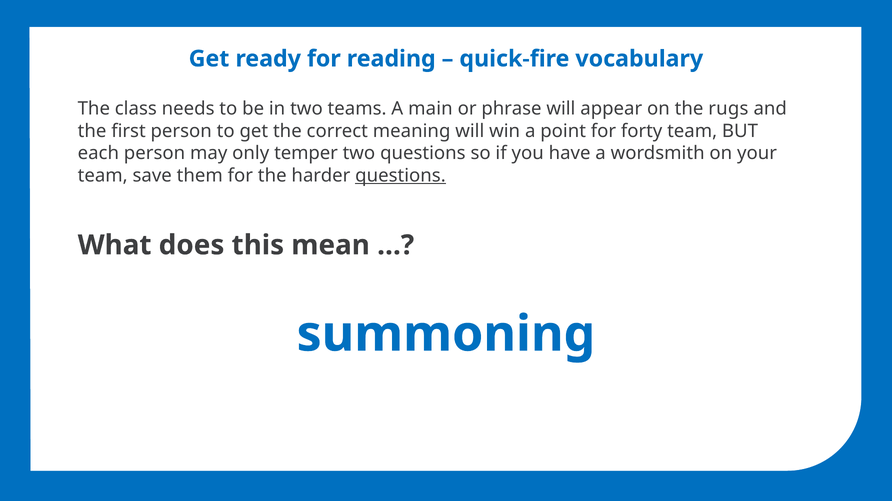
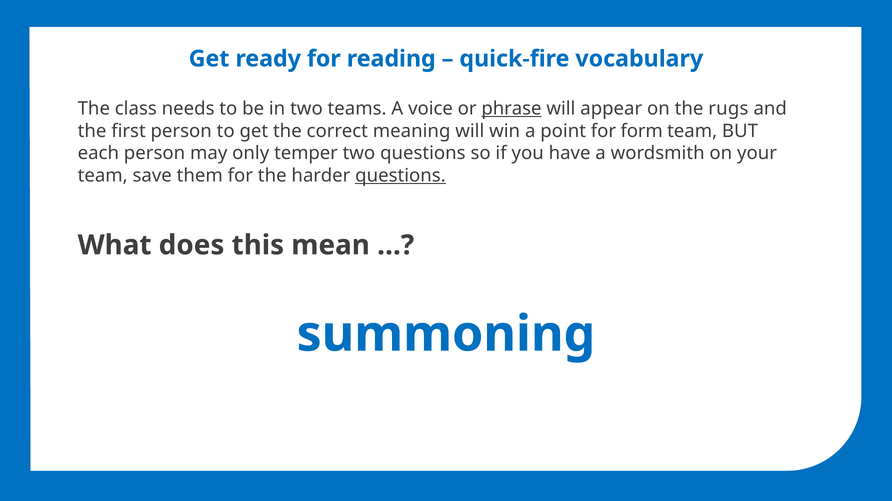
main: main -> voice (431, 109)
phrase underline: none -> present (511, 109)
forty: forty -> form (642, 131)
